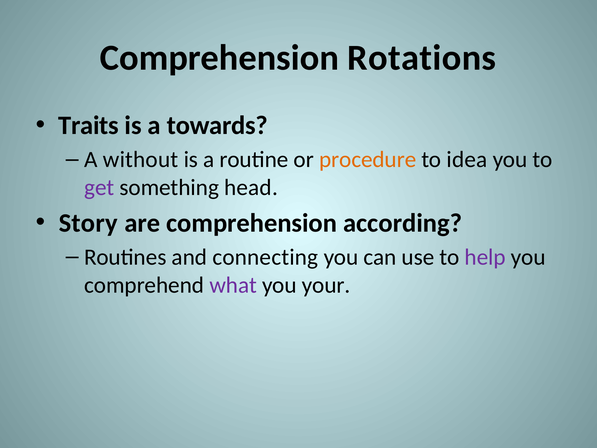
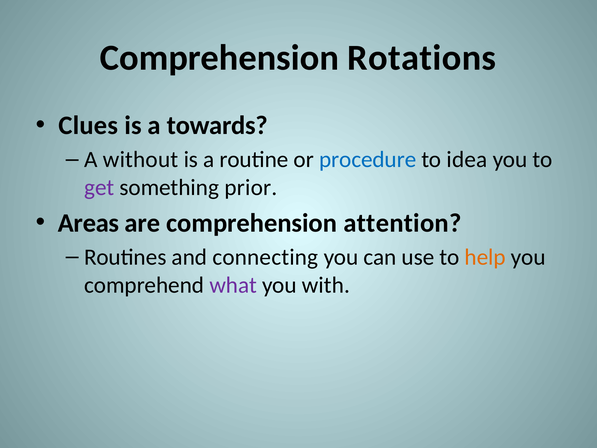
Traits: Traits -> Clues (88, 125)
procedure colour: orange -> blue (368, 160)
head: head -> prior (251, 187)
Story: Story -> Areas (89, 223)
according: according -> attention (402, 223)
help colour: purple -> orange (485, 257)
your: your -> with (326, 285)
